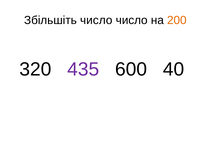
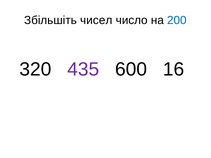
Збільшіть число: число -> чисел (96, 20)
200 colour: orange -> blue (177, 20)
40: 40 -> 16 (174, 69)
